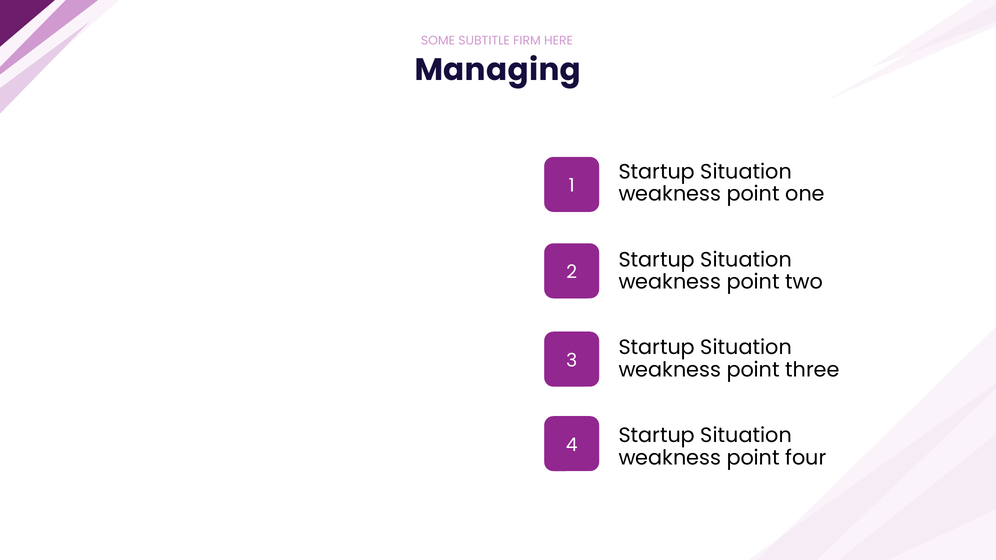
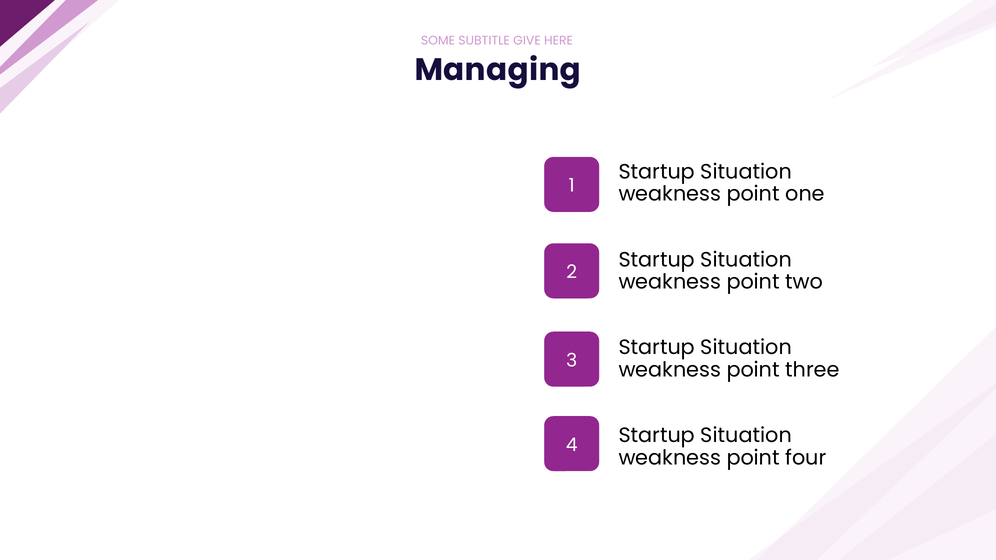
FIRM: FIRM -> GIVE (527, 41)
